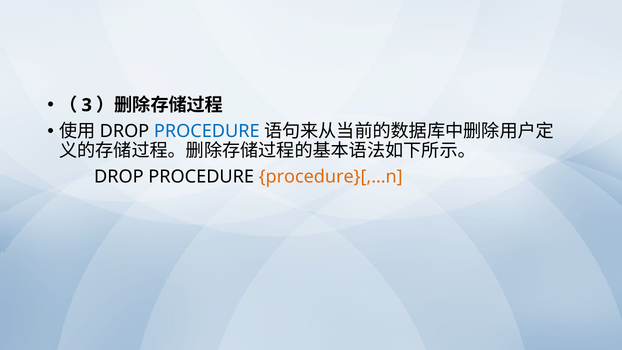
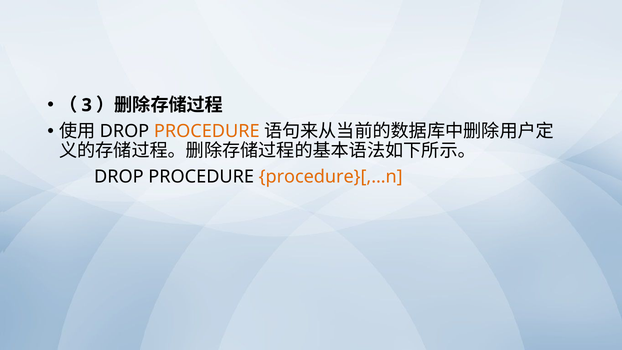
PROCEDURE colour: blue -> orange (207, 131)
